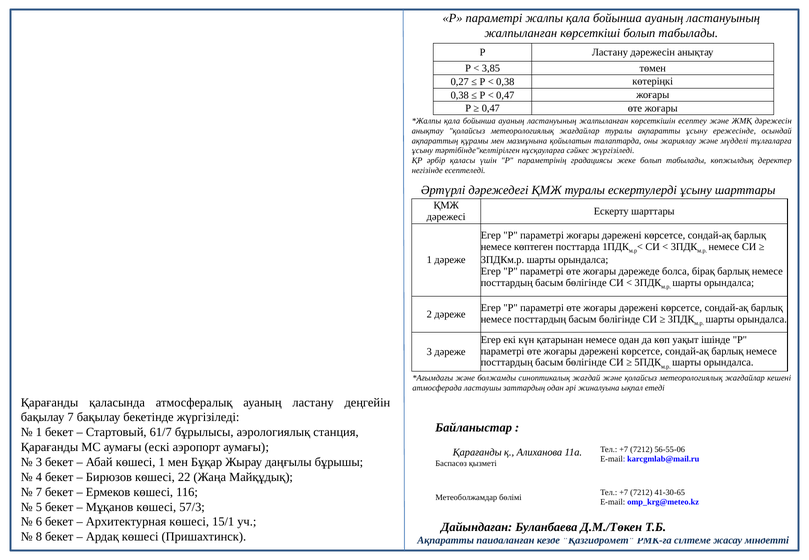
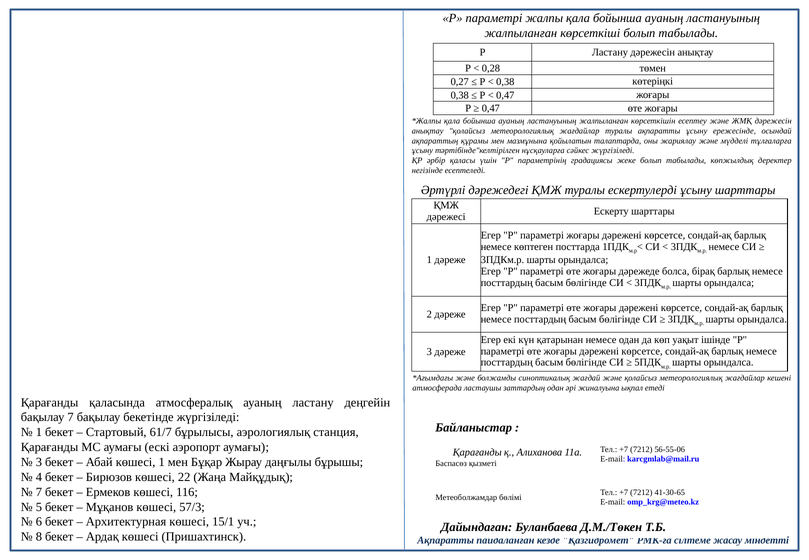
3,85: 3,85 -> 0,28 (491, 69)
